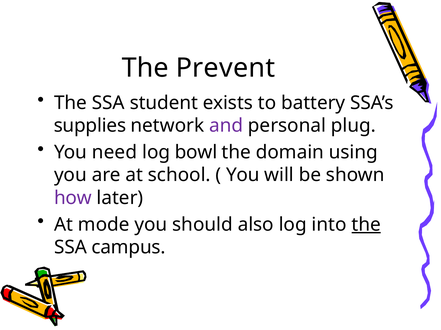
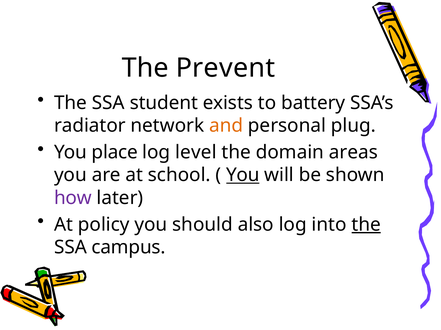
supplies: supplies -> radiator (90, 126)
and colour: purple -> orange (226, 126)
need: need -> place (115, 153)
bowl: bowl -> level (196, 153)
using: using -> areas (353, 153)
You underline: none -> present (243, 175)
mode: mode -> policy (104, 225)
